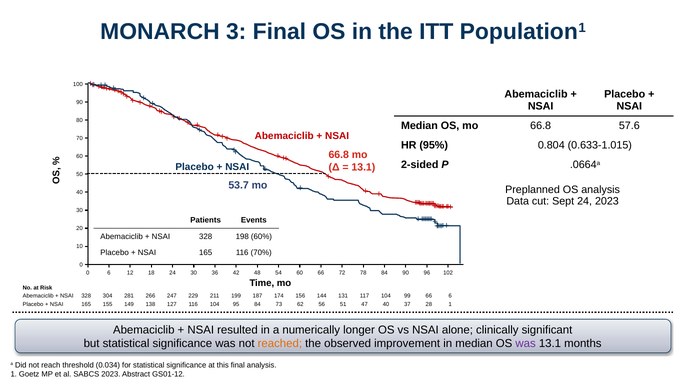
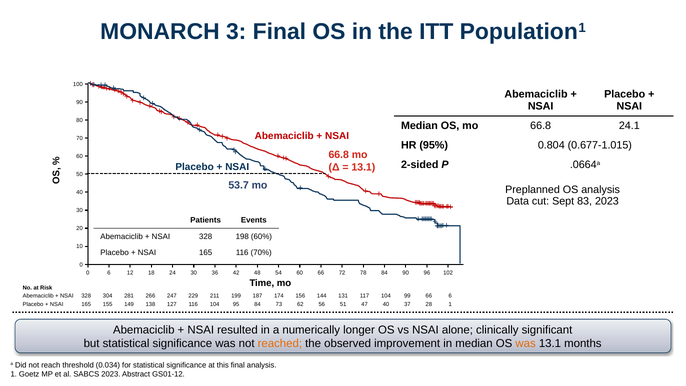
57.6: 57.6 -> 24.1 (629, 126)
0.633-1.015: 0.633-1.015 -> 0.677-1.015 (600, 145)
Sept 24: 24 -> 83 (585, 201)
was colour: purple -> orange (526, 344)
